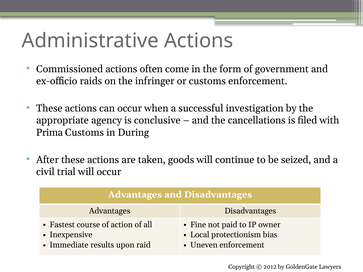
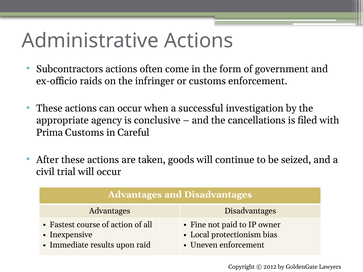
Commissioned: Commissioned -> Subcontractors (70, 69)
During: During -> Careful (133, 133)
